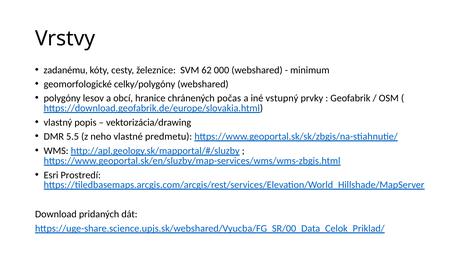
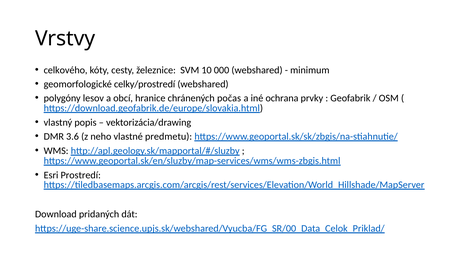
zadanému: zadanému -> celkového (66, 70)
62: 62 -> 10 (207, 70)
celky/polygóny: celky/polygóny -> celky/prostredí (145, 84)
vstupný: vstupný -> ochrana (282, 98)
5.5: 5.5 -> 3.6 (73, 136)
